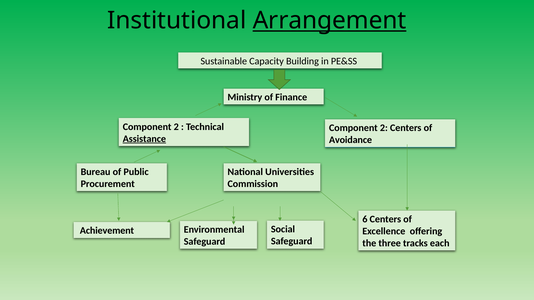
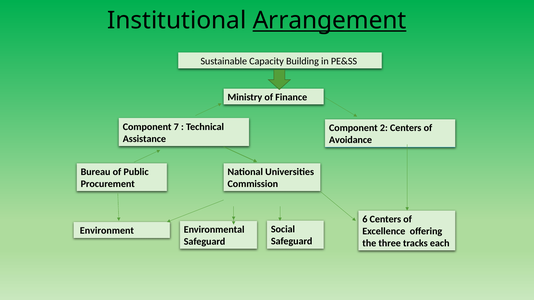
2: 2 -> 7 (176, 127)
Assistance underline: present -> none (144, 139)
Achievement: Achievement -> Environment (107, 231)
